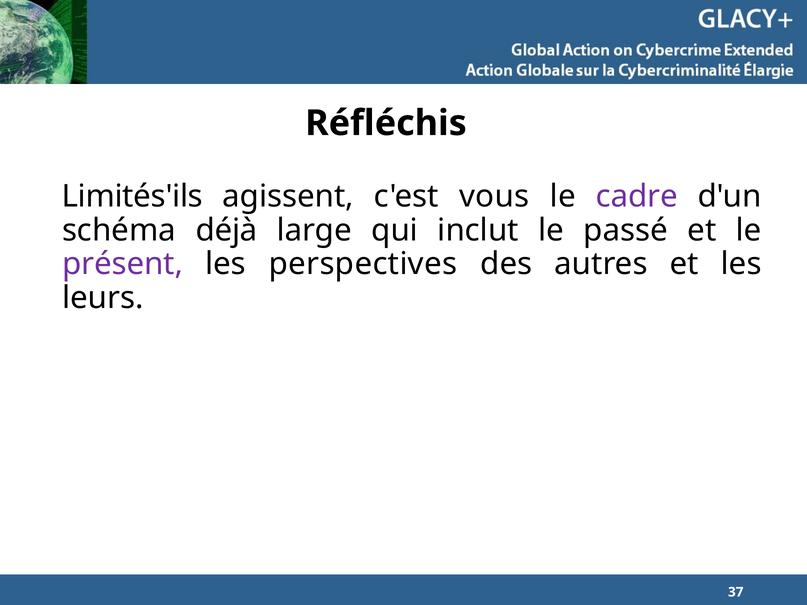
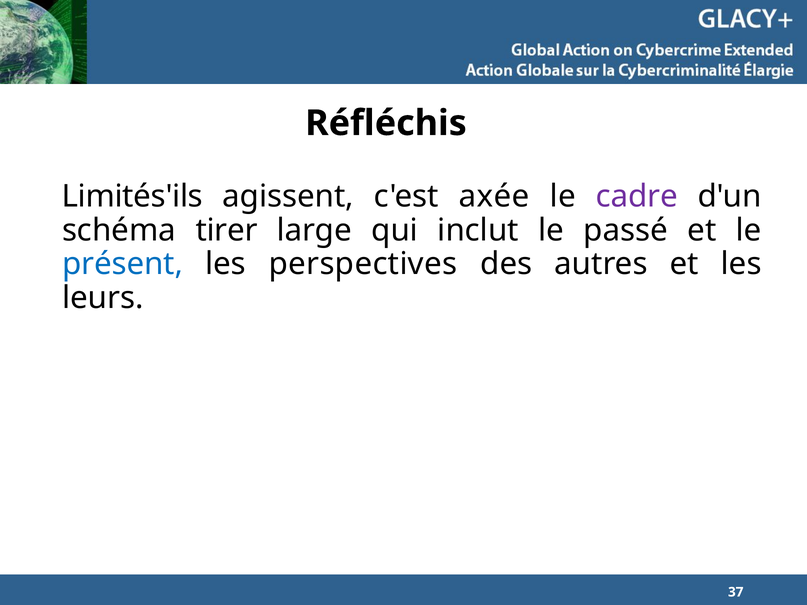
vous: vous -> axée (494, 196)
déjà: déjà -> tirer (227, 230)
présent colour: purple -> blue (123, 264)
